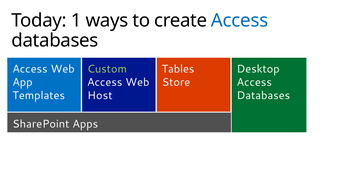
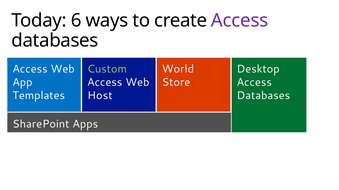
1: 1 -> 6 (76, 21)
Access colour: blue -> purple (240, 21)
Tables: Tables -> World (178, 69)
